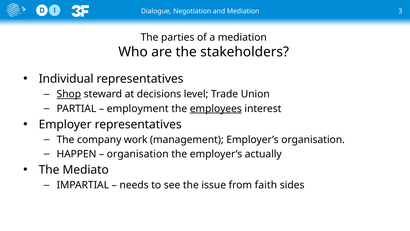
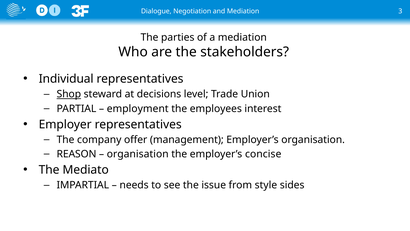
employees underline: present -> none (216, 108)
work: work -> offer (136, 140)
HAPPEN: HAPPEN -> REASON (77, 154)
actually: actually -> concise (263, 154)
faith: faith -> style (266, 185)
